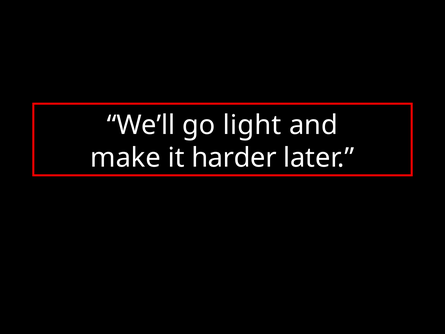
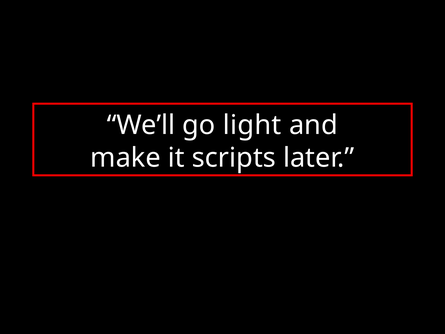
harder: harder -> scripts (234, 158)
